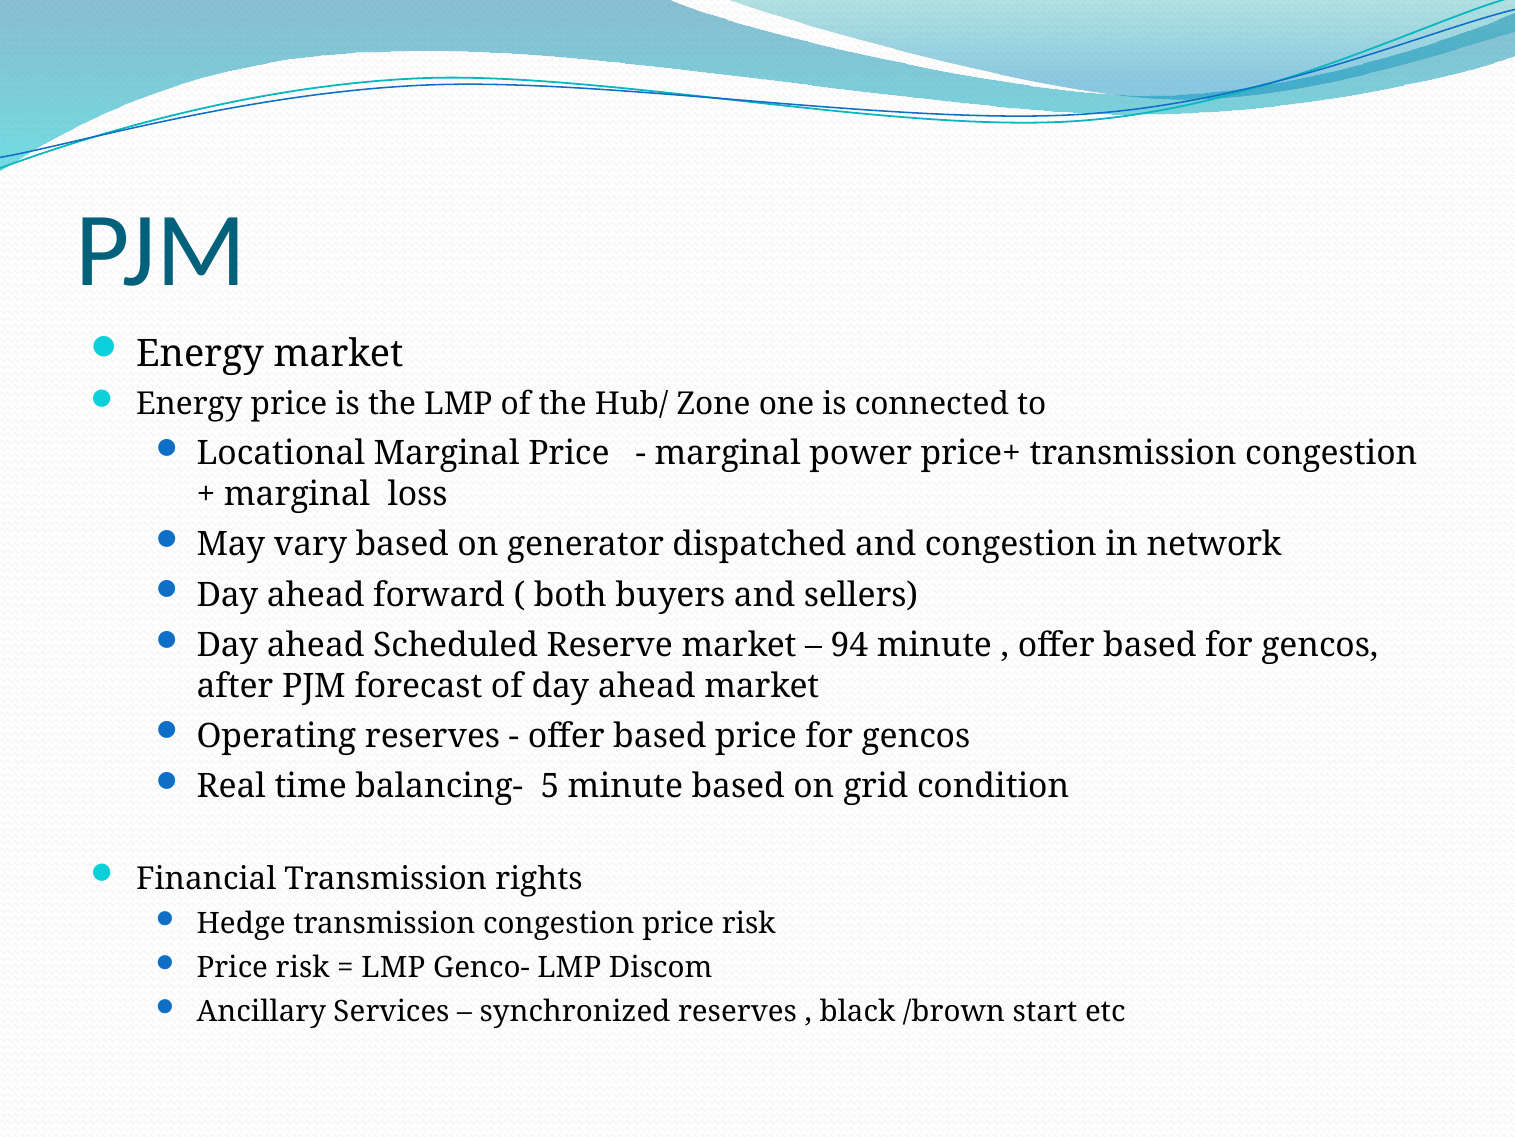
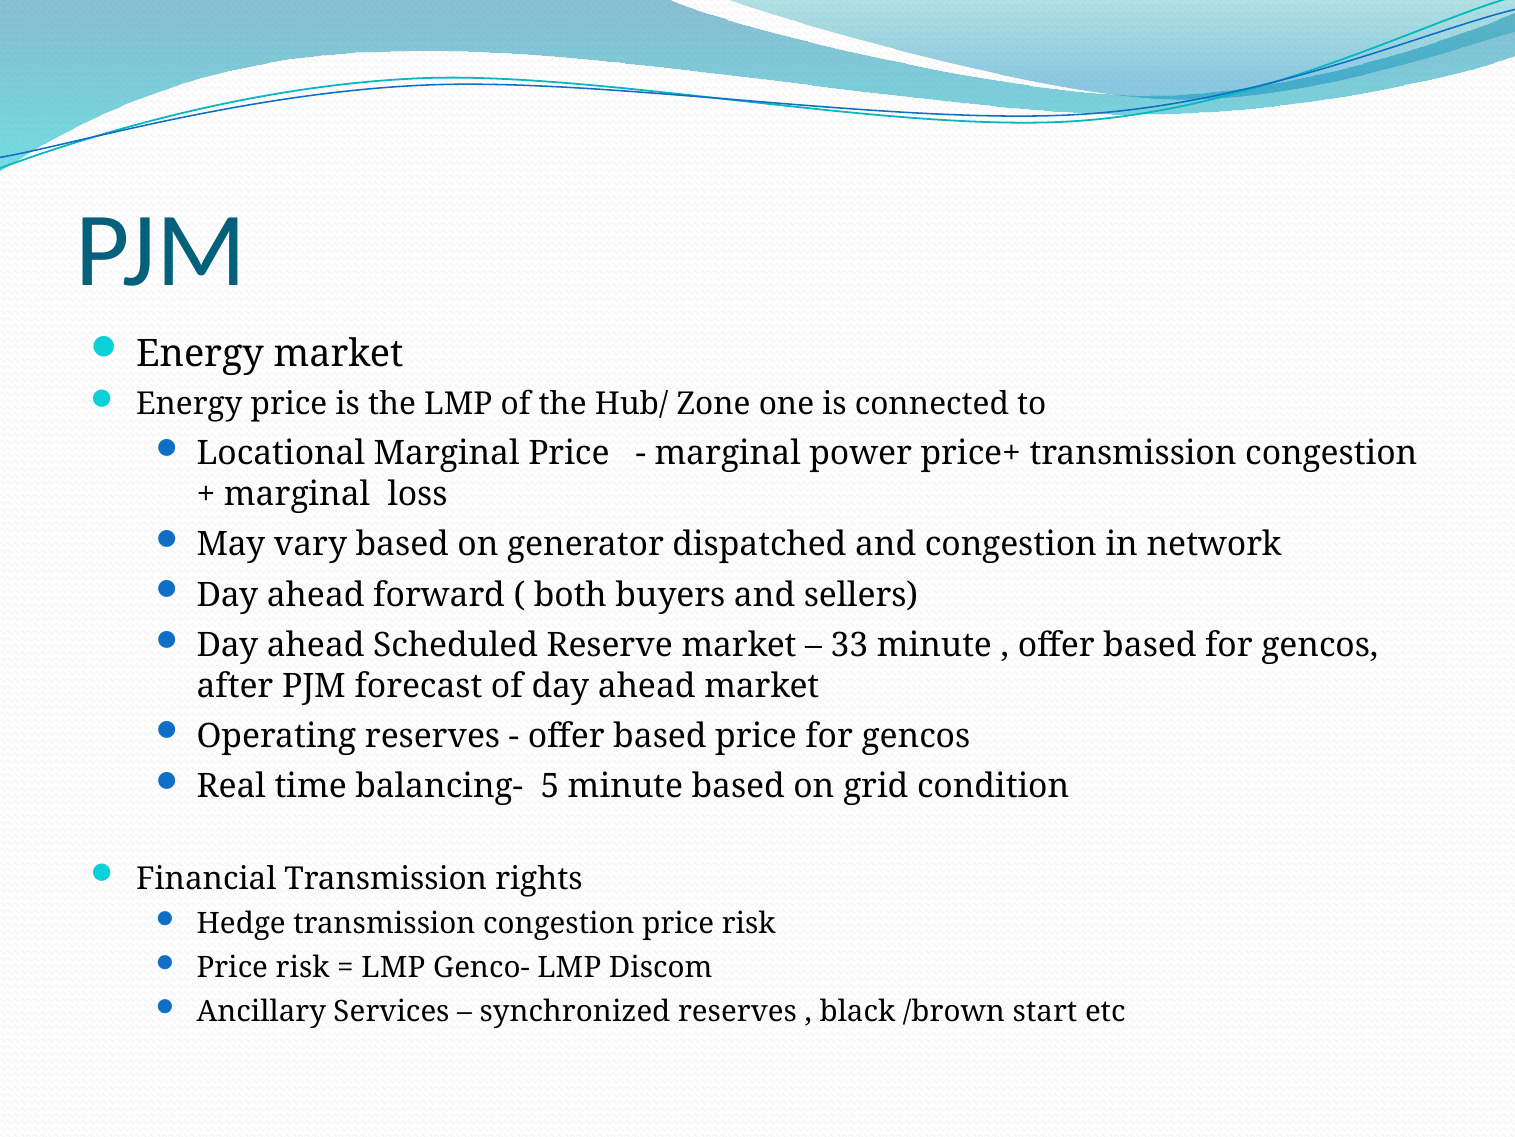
94: 94 -> 33 (849, 645)
